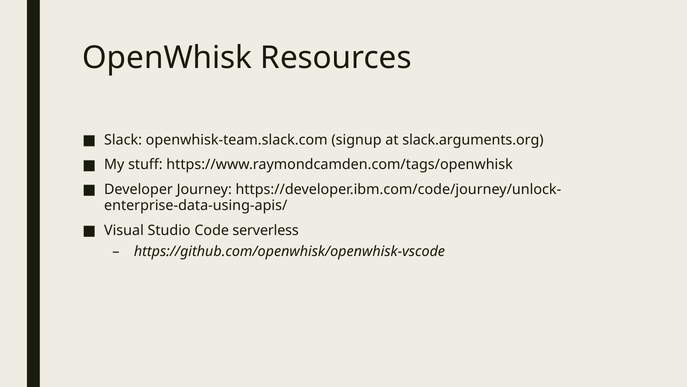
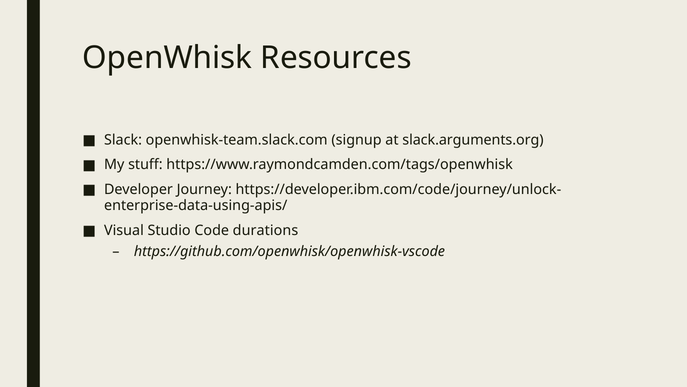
serverless: serverless -> durations (265, 230)
